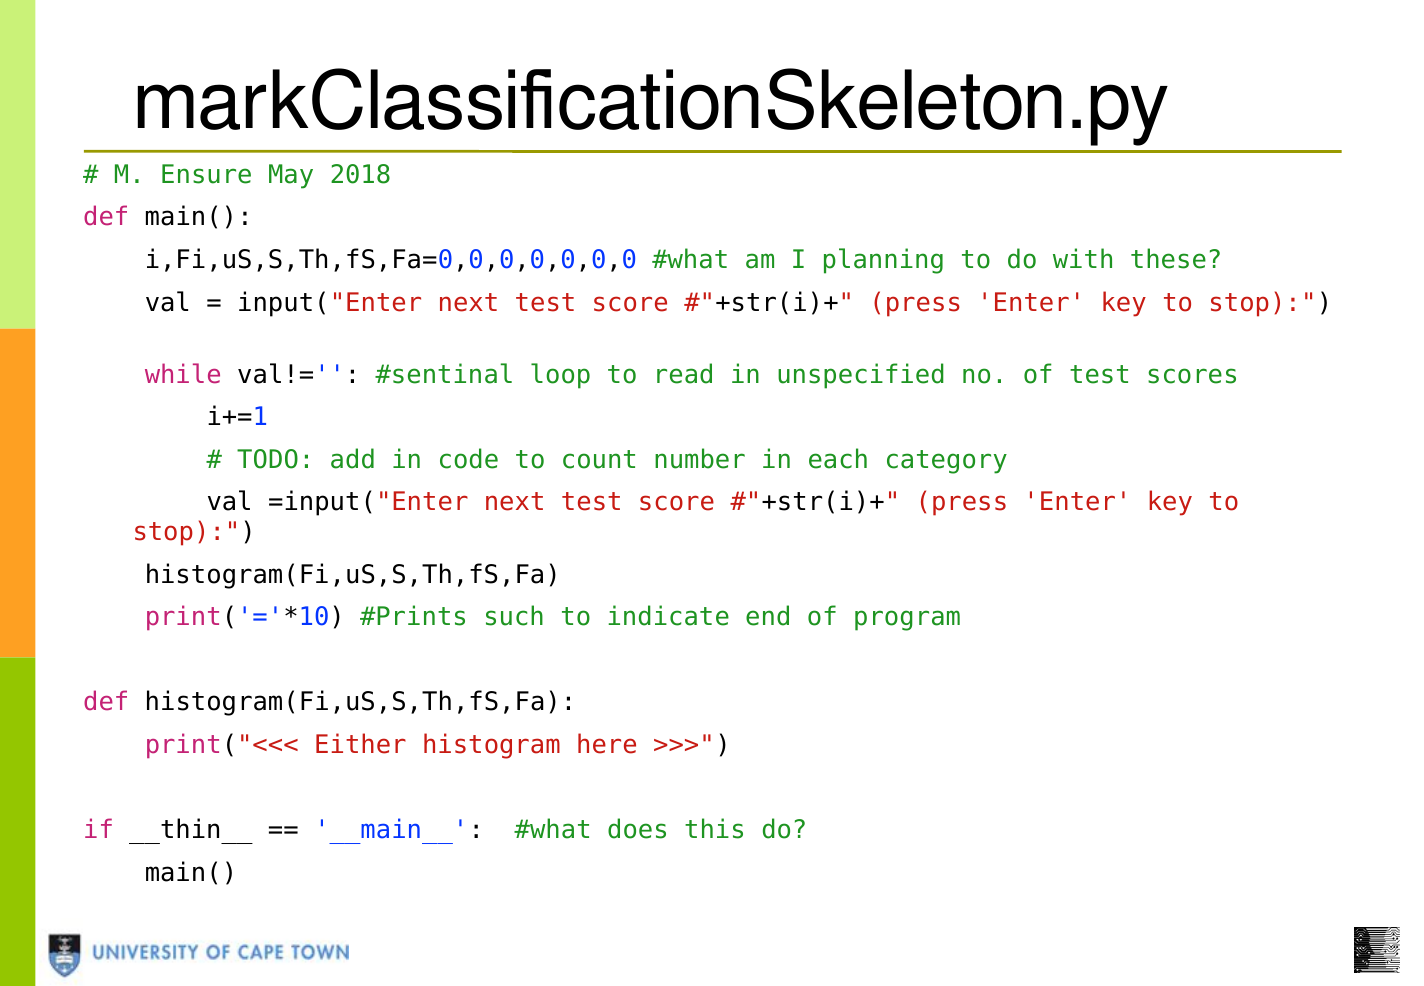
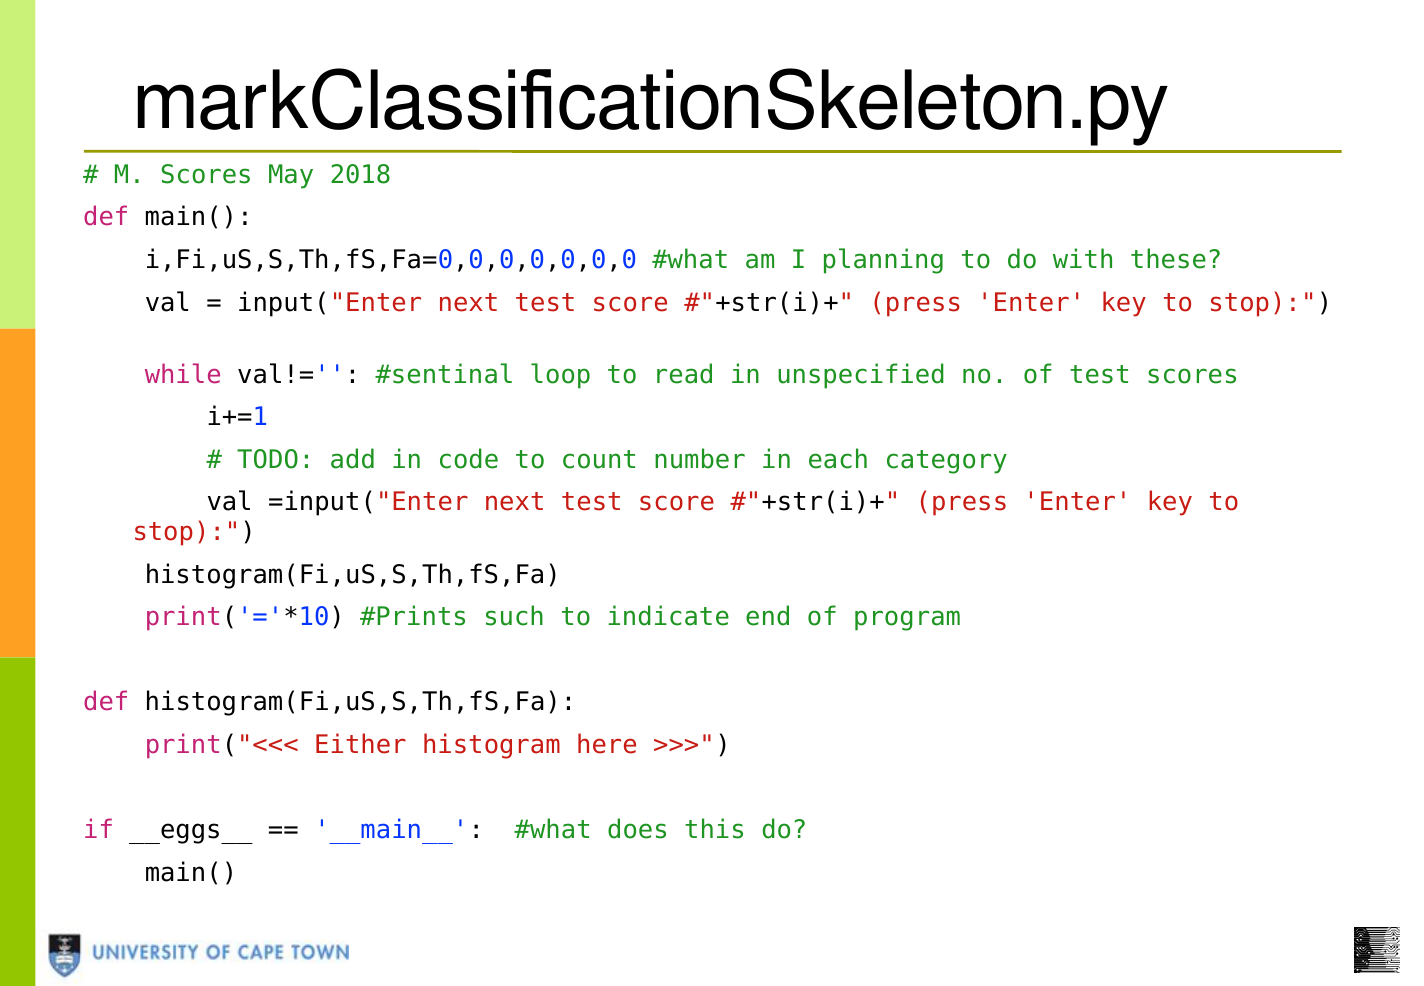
M Ensure: Ensure -> Scores (206, 175)
__thin__: __thin__ -> __eggs__ (191, 830)
